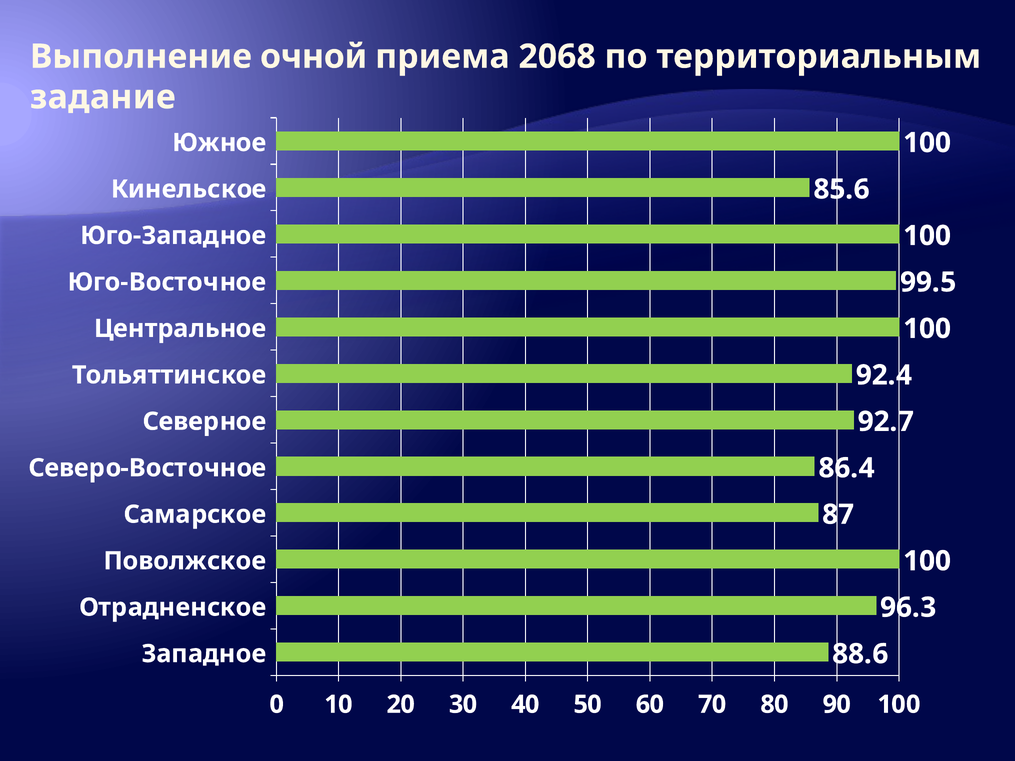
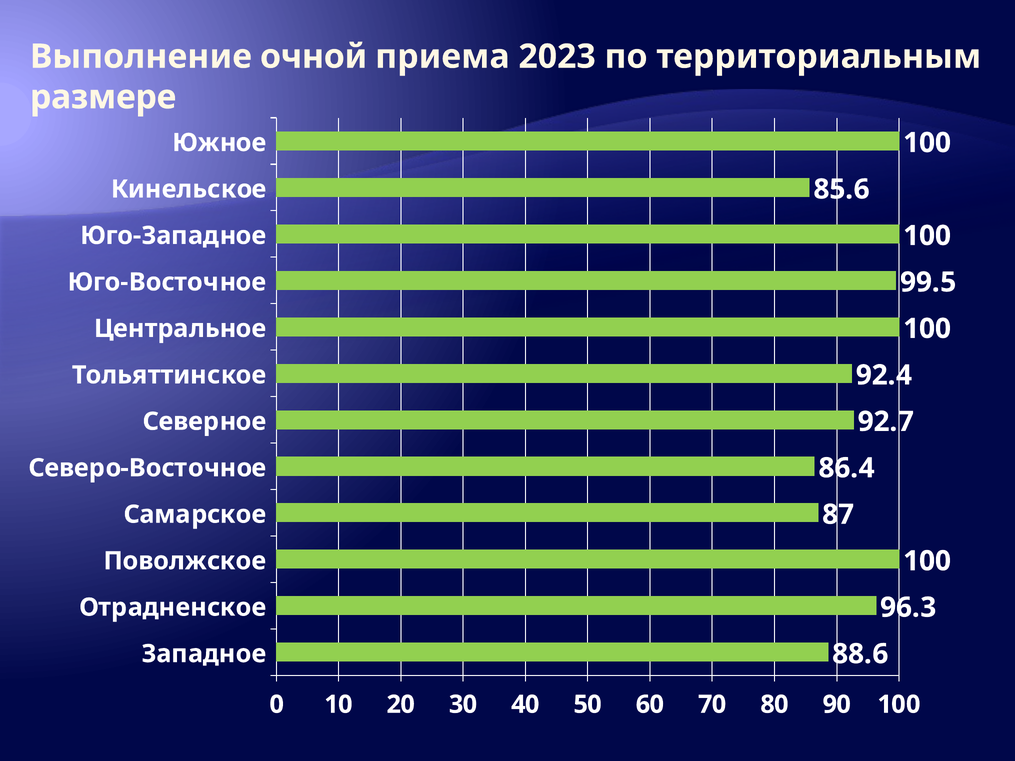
2068: 2068 -> 2023 (557, 57)
задание: задание -> размере (103, 97)
